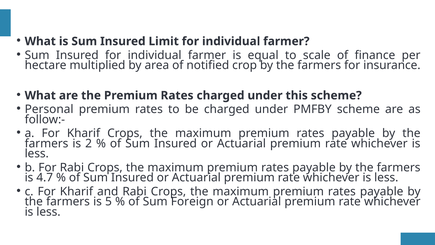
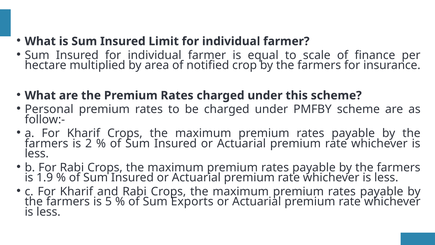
4.7: 4.7 -> 1.9 (45, 177)
Foreign: Foreign -> Exports (192, 201)
